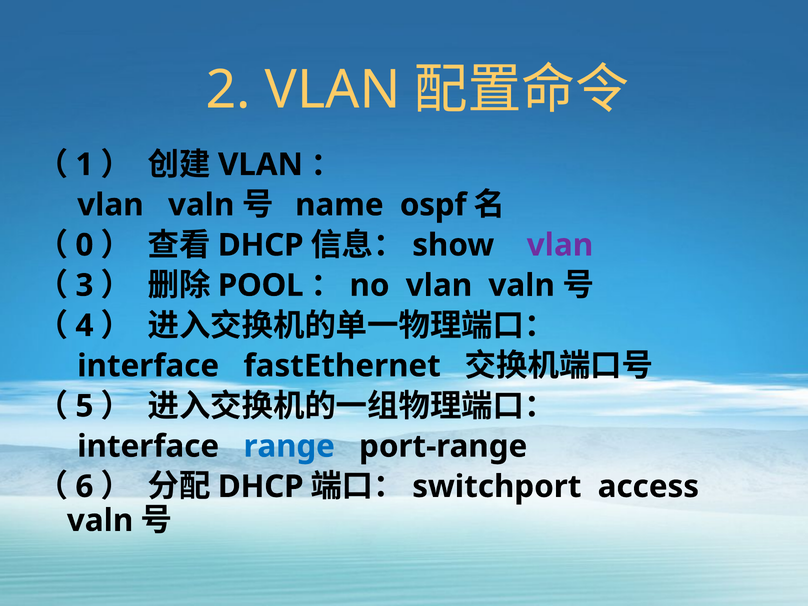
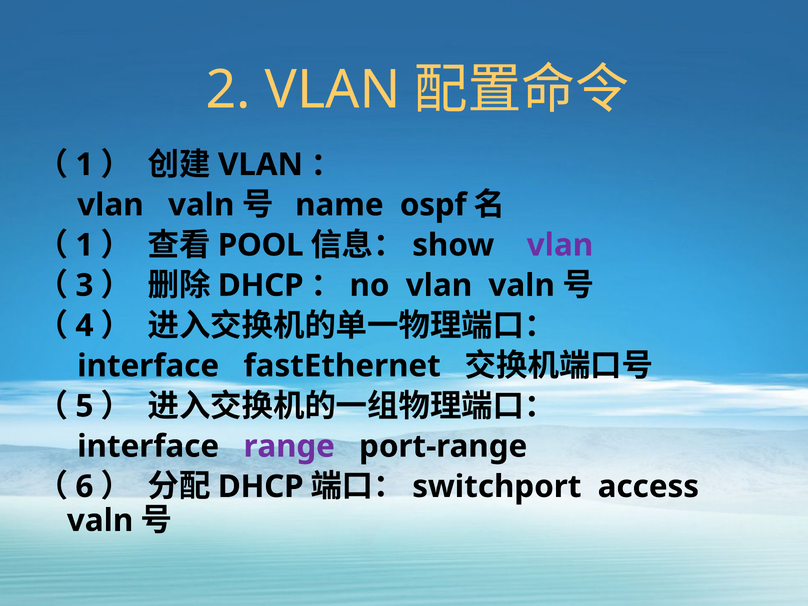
0: 0 -> 1 (84, 245)
DHCP: DHCP -> POOL (261, 245)
POOL: POOL -> DHCP (261, 285)
range colour: blue -> purple (289, 446)
